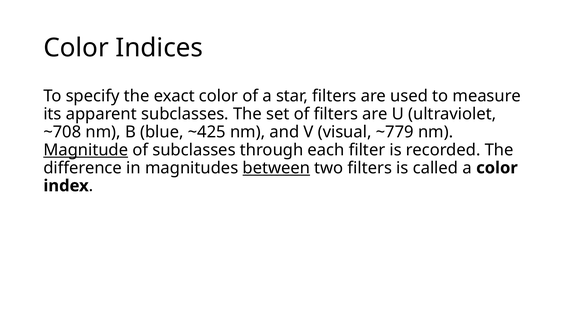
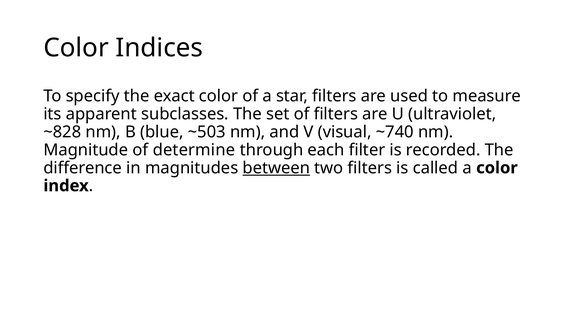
~708: ~708 -> ~828 (62, 132)
~425: ~425 -> ~503 (207, 132)
~779: ~779 -> ~740 (395, 132)
Magnitude underline: present -> none (86, 150)
of subclasses: subclasses -> determine (194, 150)
